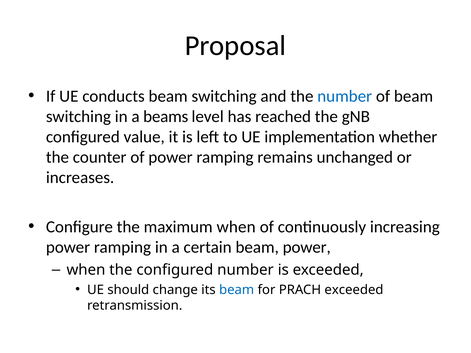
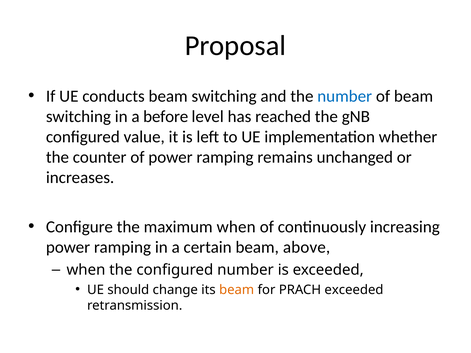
beams: beams -> before (166, 117)
beam power: power -> above (307, 247)
beam colour: blue -> orange (237, 290)
